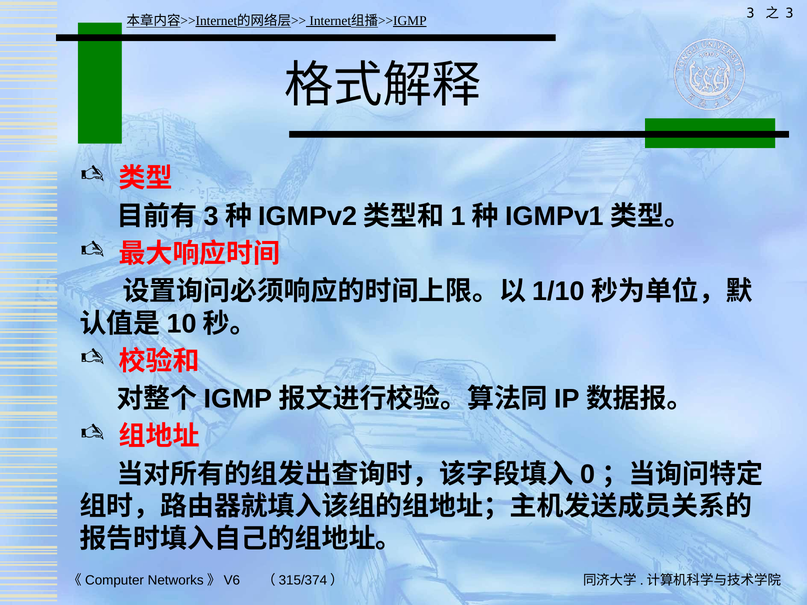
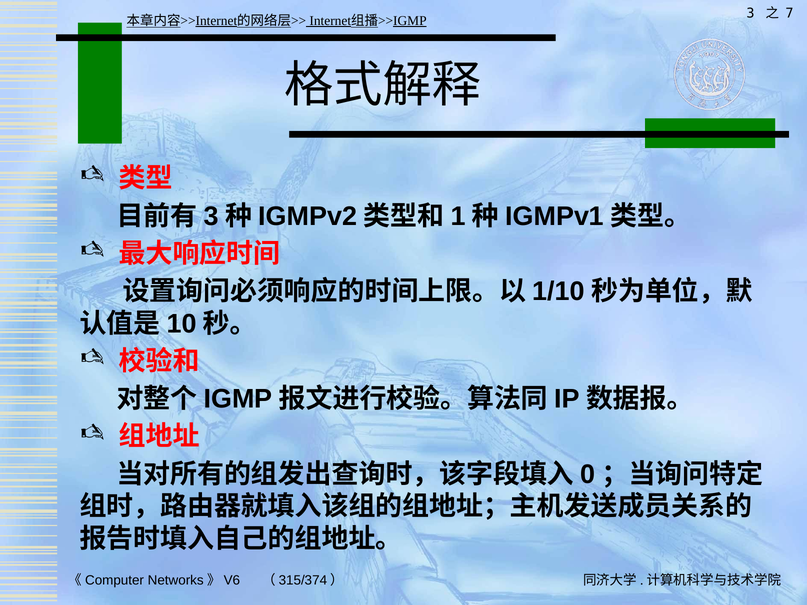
3: 3 -> 7 (789, 13)
